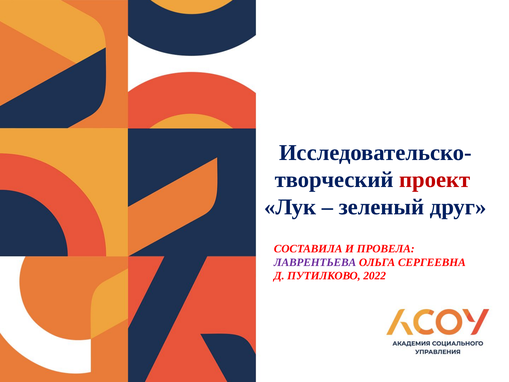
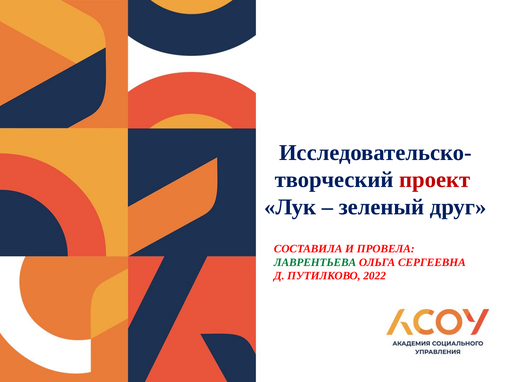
ЛАВРЕНТЬЕВА colour: purple -> green (315, 262)
